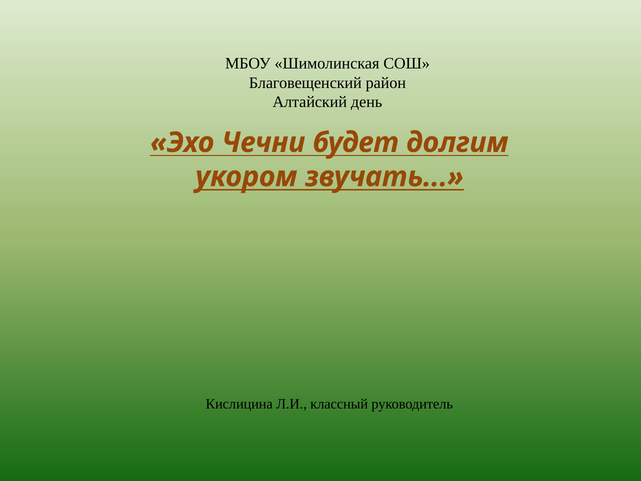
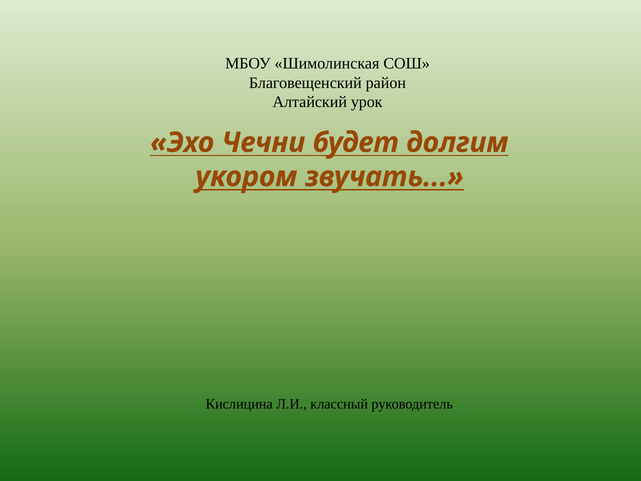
день: день -> урок (367, 102)
